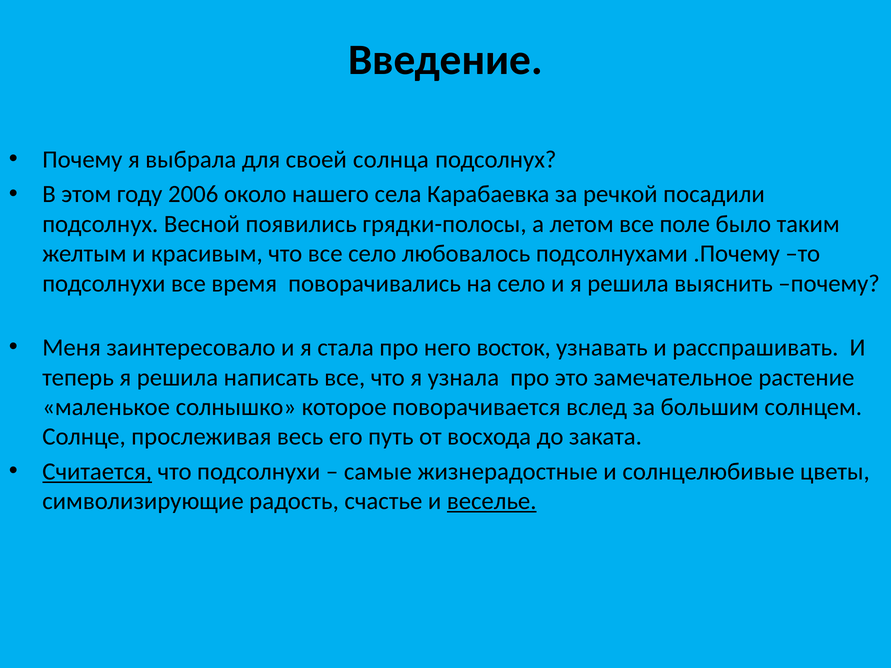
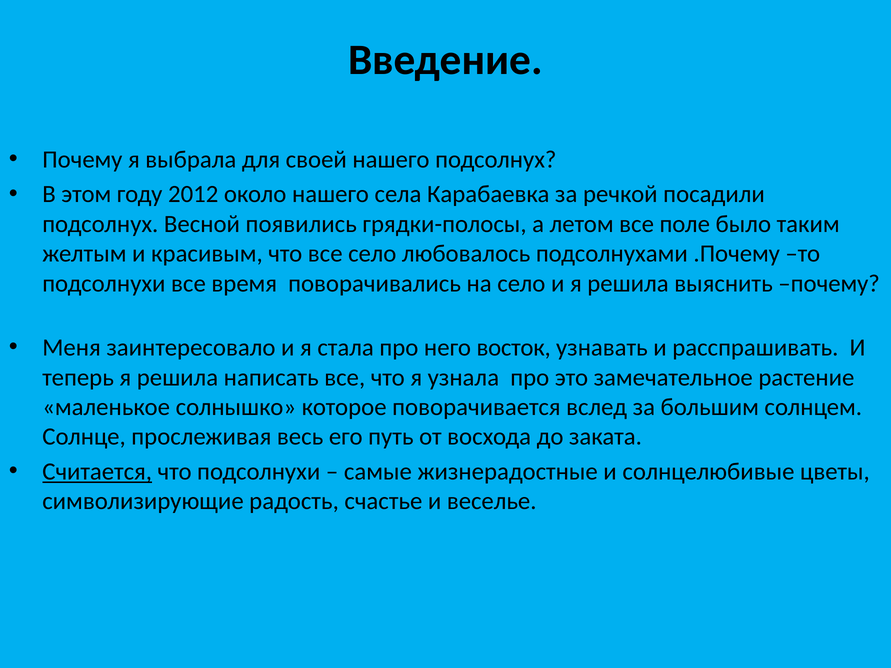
своей солнца: солнца -> нашего (391, 160)
2006: 2006 -> 2012 (193, 194)
веселье underline: present -> none (492, 501)
